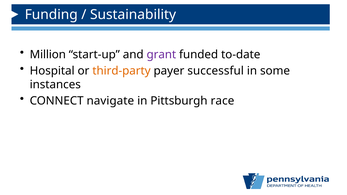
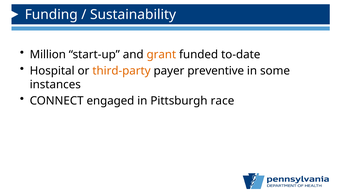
grant colour: purple -> orange (161, 55)
successful: successful -> preventive (216, 71)
navigate: navigate -> engaged (110, 101)
